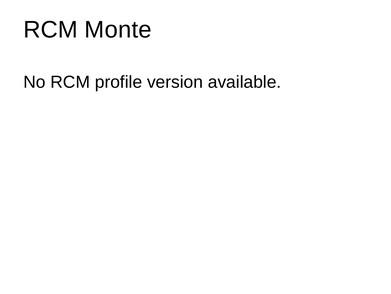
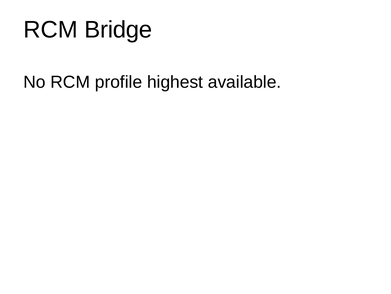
Monte: Monte -> Bridge (118, 30)
version: version -> highest (175, 82)
